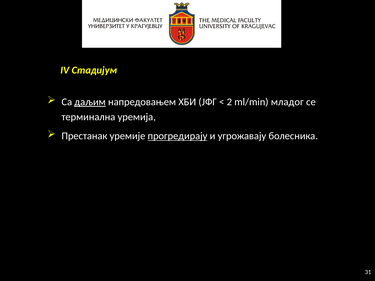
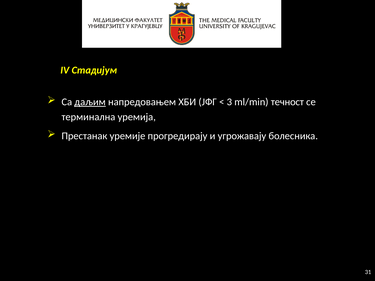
2: 2 -> 3 (229, 102)
младог: младог -> течност (287, 102)
прогредирају underline: present -> none (178, 136)
